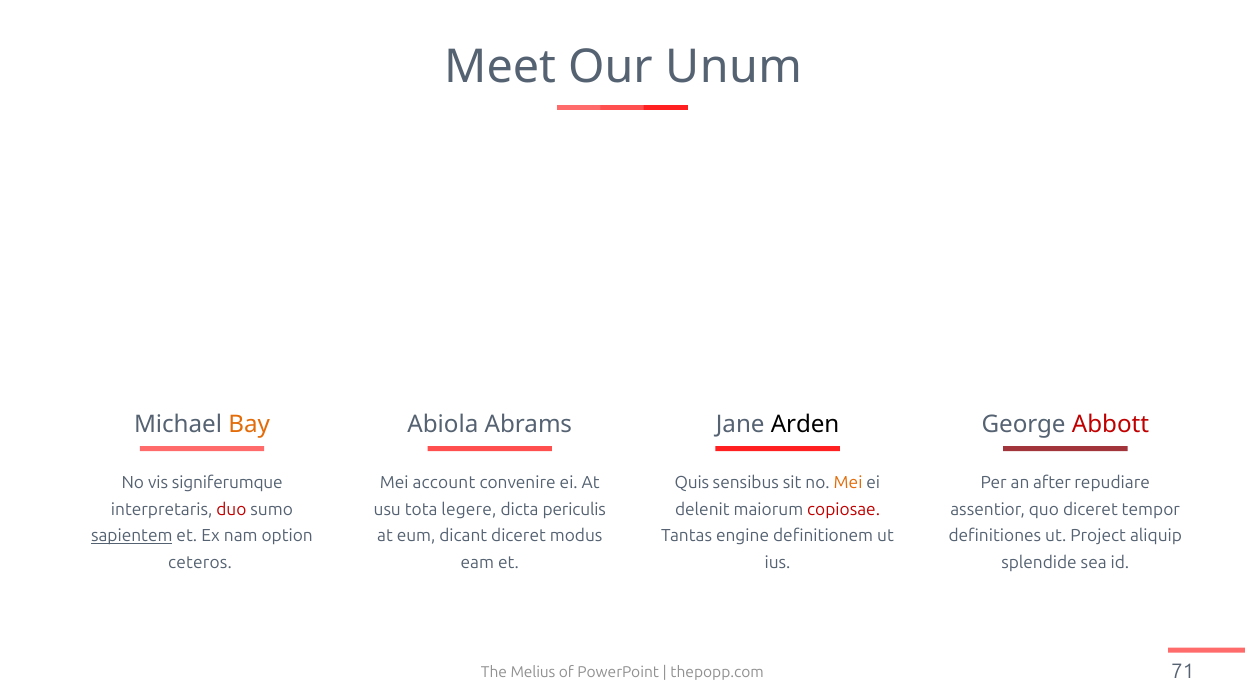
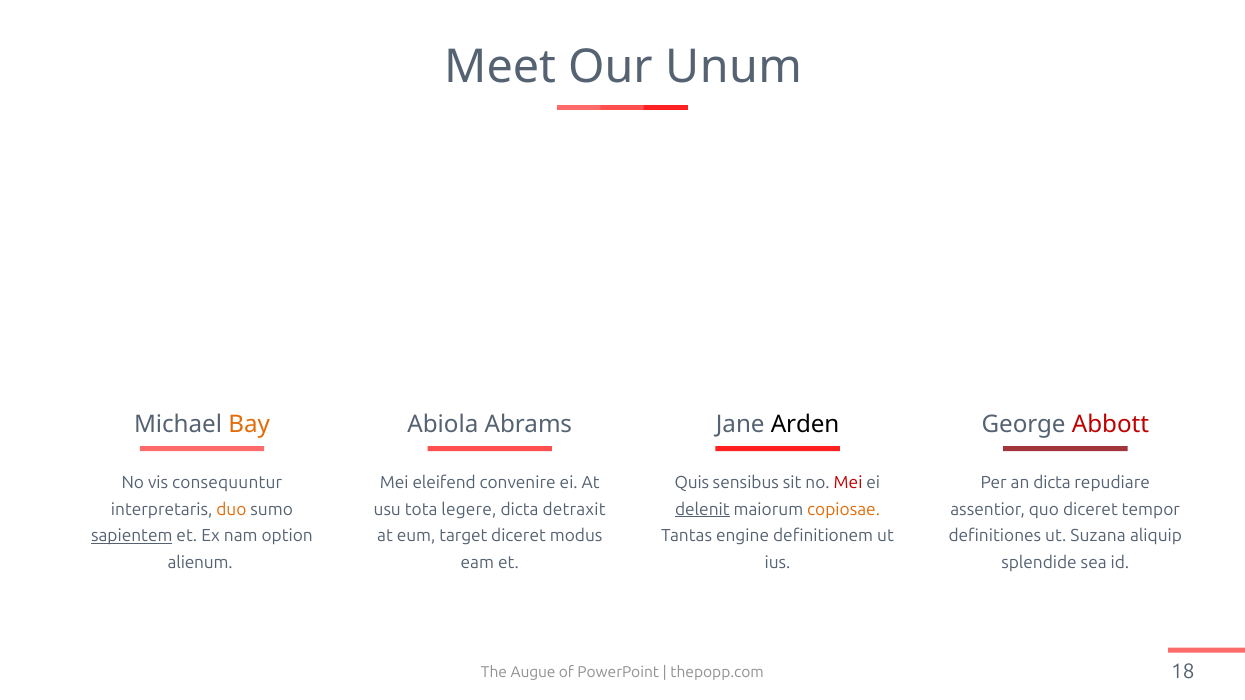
signiferumque: signiferumque -> consequuntur (227, 482)
account: account -> eleifend (444, 482)
Mei colour: orange -> red (848, 482)
an after: after -> dicta (1052, 482)
duo colour: red -> orange (231, 509)
periculis: periculis -> detraxit (574, 509)
delenit underline: none -> present (702, 509)
copiosae colour: red -> orange (844, 509)
dicant: dicant -> target (463, 536)
Project: Project -> Suzana (1098, 536)
ceteros: ceteros -> alienum (200, 563)
Melius: Melius -> Augue (533, 672)
71: 71 -> 18 (1183, 672)
